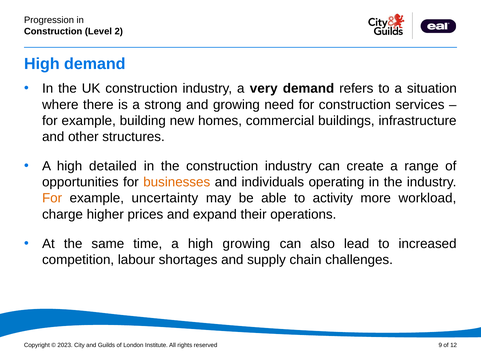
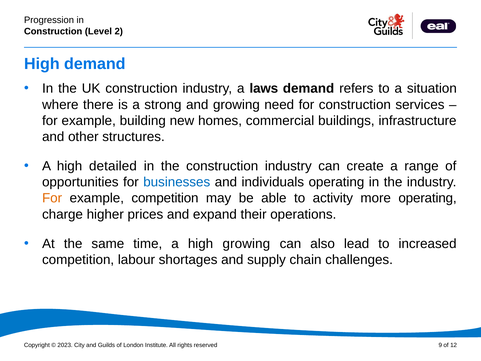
very: very -> laws (264, 88)
businesses colour: orange -> blue (177, 182)
example uncertainty: uncertainty -> competition (165, 198)
more workload: workload -> operating (428, 198)
